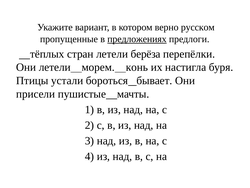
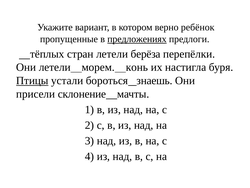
русском: русском -> ребёнок (198, 27)
Птицы underline: none -> present (32, 80)
бывает: бывает -> знаешь (154, 80)
пушистые: пушистые -> склонение (82, 94)
